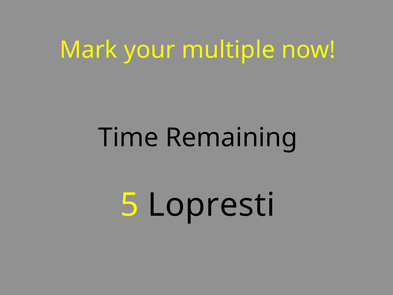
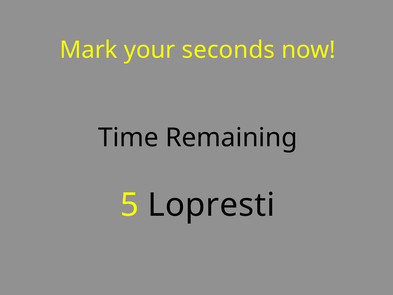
multiple: multiple -> seconds (228, 50)
